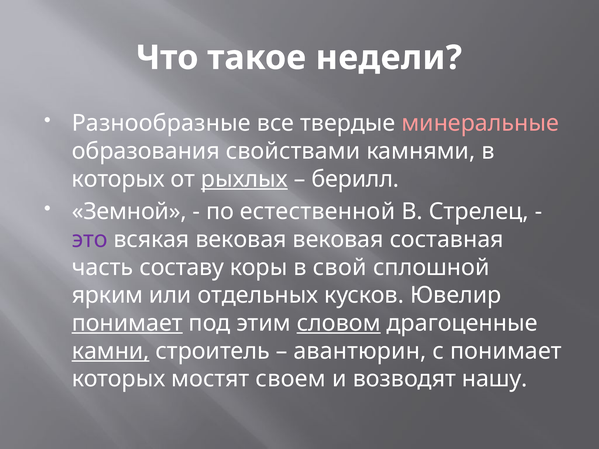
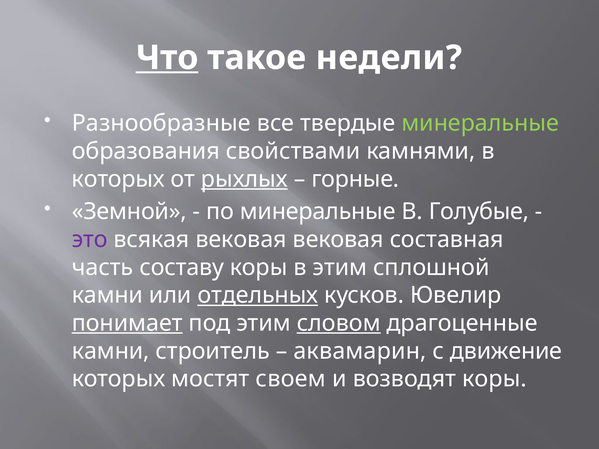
Что underline: none -> present (167, 58)
минеральные colour: pink -> light green (480, 123)
берилл: берилл -> горные (355, 179)
по естественной: естественной -> минеральные (318, 212)
Стрелец: Стрелец -> Голубые (479, 212)
в свой: свой -> этим (340, 267)
ярким: ярким -> камни (107, 295)
отдельных underline: none -> present (258, 295)
камни underline: present -> none (111, 351)
авантюрин: авантюрин -> аквамарин (360, 351)
с понимает: понимает -> движение (506, 351)
возводят нашу: нашу -> коры (494, 379)
